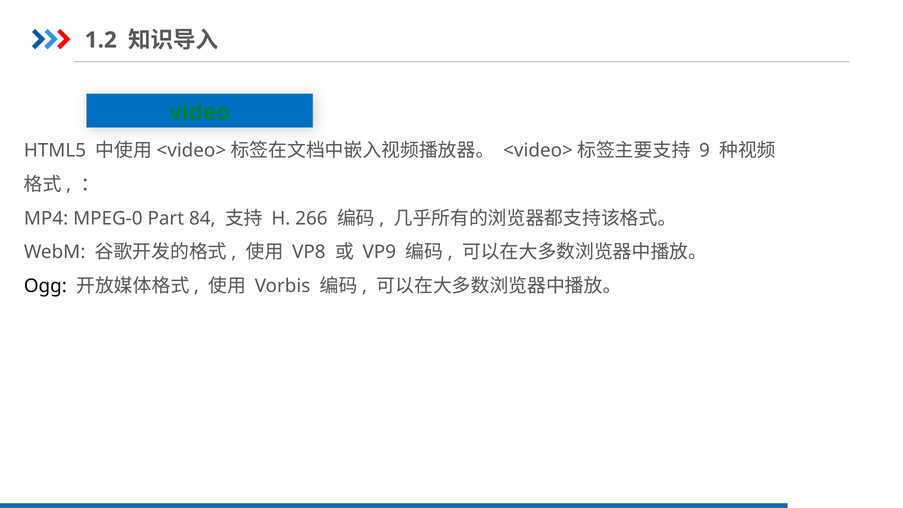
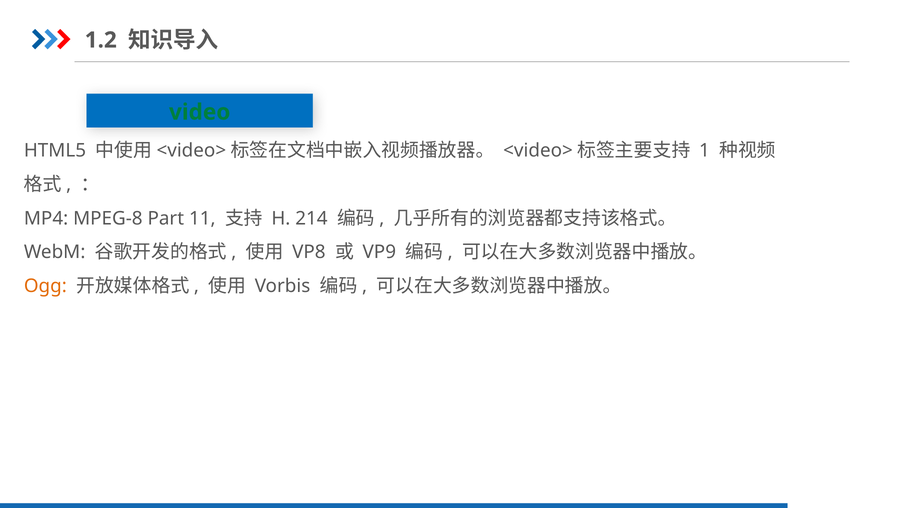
9: 9 -> 1 (704, 151)
MPEG-0: MPEG-0 -> MPEG-8 (108, 218)
84: 84 -> 11 (202, 218)
266: 266 -> 214 (311, 218)
Ogg colour: black -> orange (45, 286)
